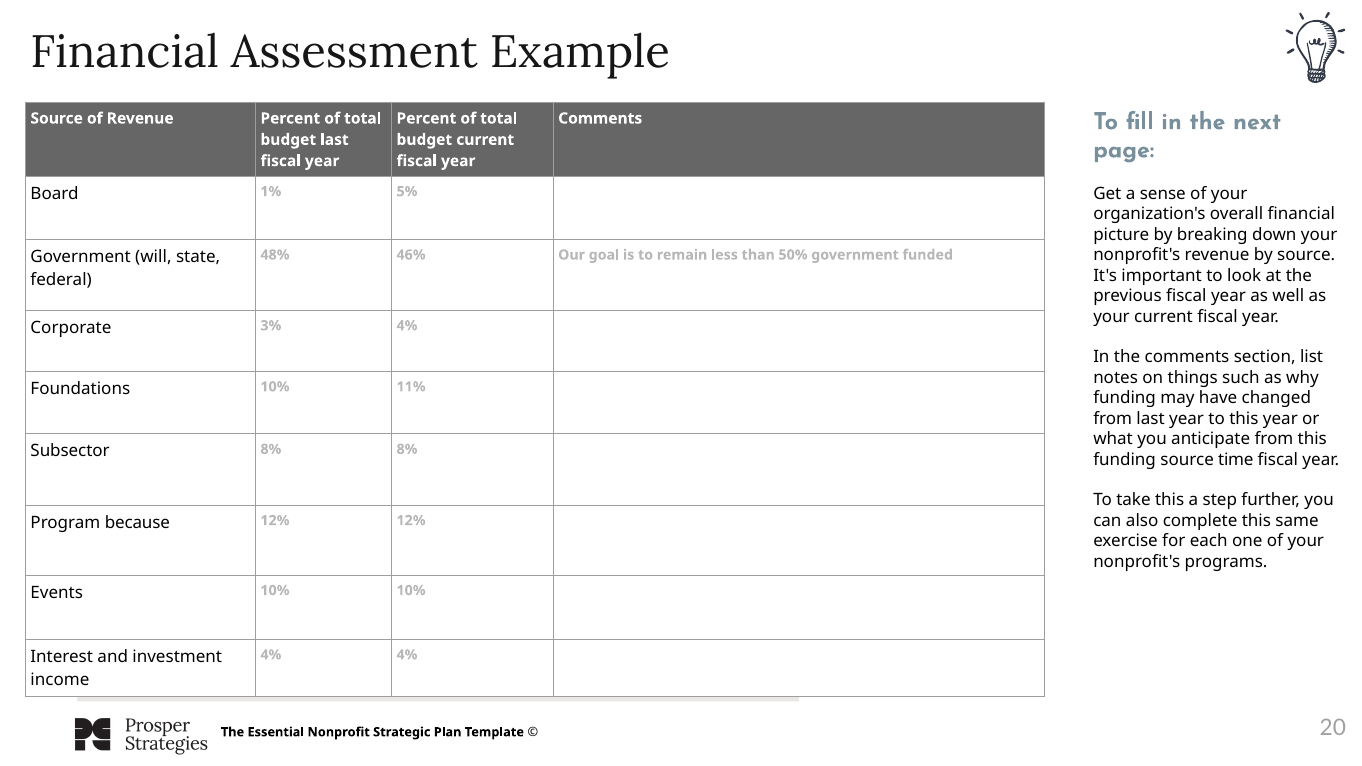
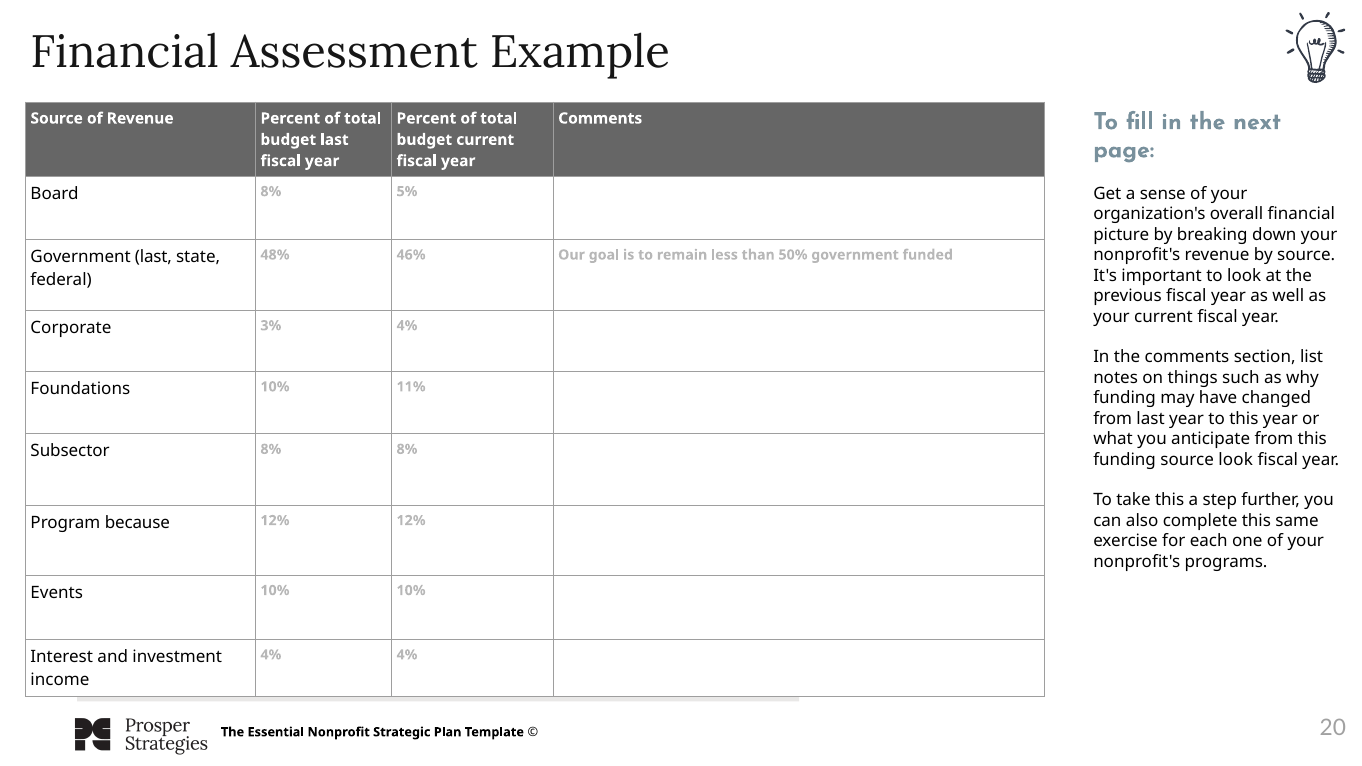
Board 1%: 1% -> 8% (271, 192)
Government will: will -> last (153, 257)
source time: time -> look (1236, 460)
